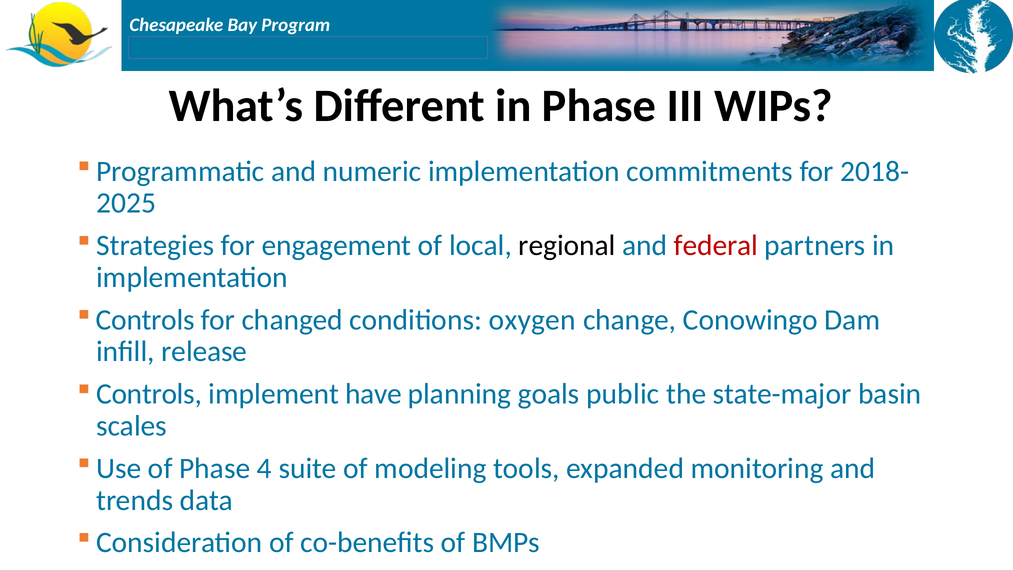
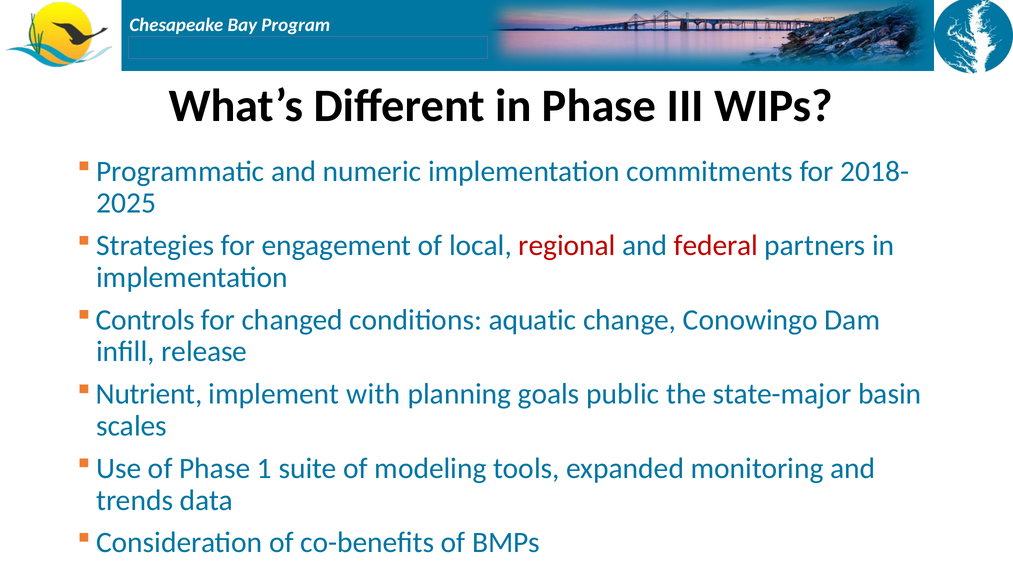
regional colour: black -> red (567, 245)
oxygen: oxygen -> aquatic (532, 320)
Controls: Controls -> Nutrient (149, 394)
have: have -> with (373, 394)
4: 4 -> 1 (264, 468)
